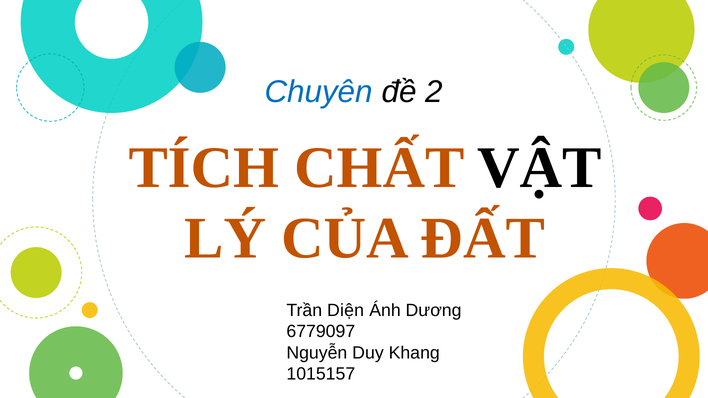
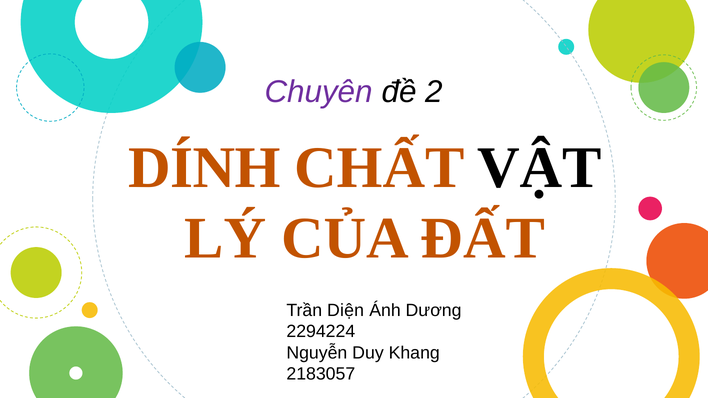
Chuyên colour: blue -> purple (319, 92)
TÍCH: TÍCH -> DÍNH (204, 168)
6779097: 6779097 -> 2294224 (321, 332)
1015157: 1015157 -> 2183057 (321, 374)
